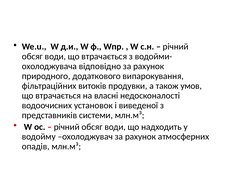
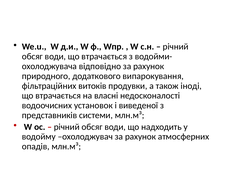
умов: умов -> іноді (191, 86)
